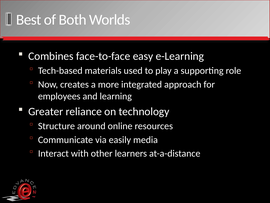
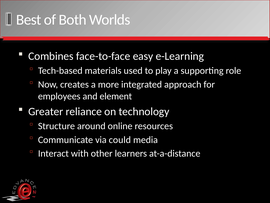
learning: learning -> element (116, 96)
easily: easily -> could (120, 139)
